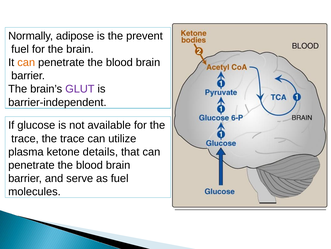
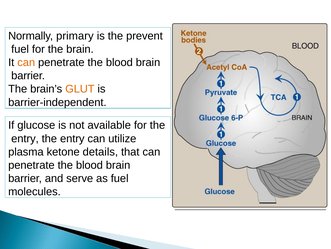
adipose: adipose -> primary (75, 36)
GLUT colour: purple -> orange (80, 89)
trace: trace -> entry (25, 138)
trace: trace -> entry (72, 138)
